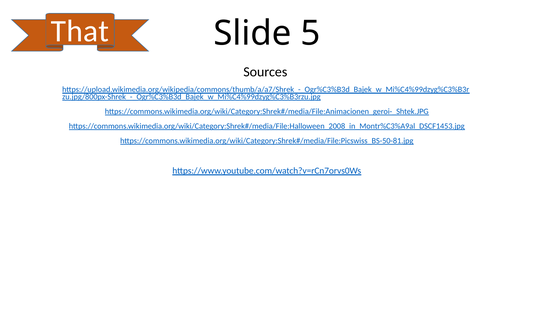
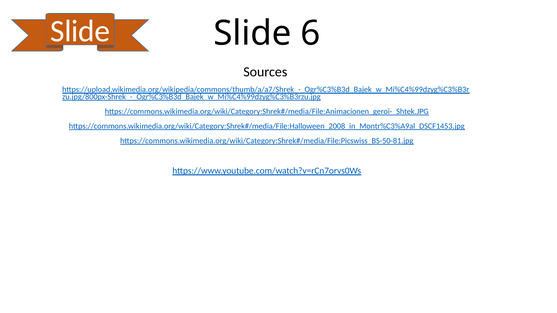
That: That -> Slide (80, 31)
5: 5 -> 6 (310, 33)
